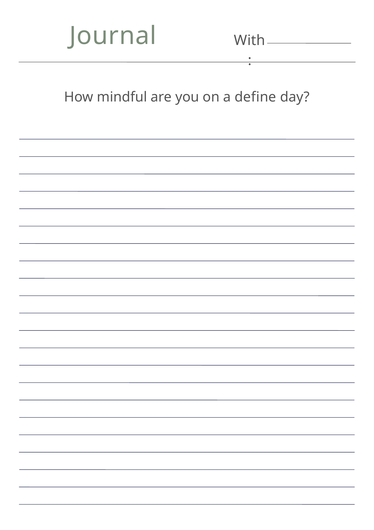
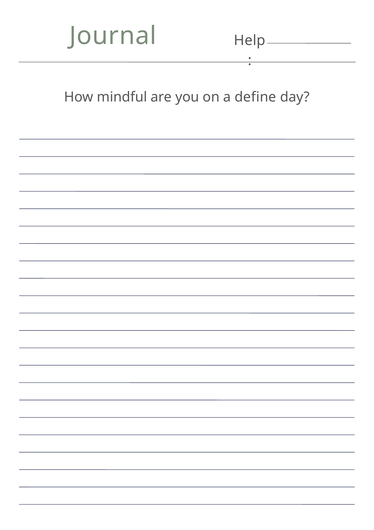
With: With -> Help (250, 40)
